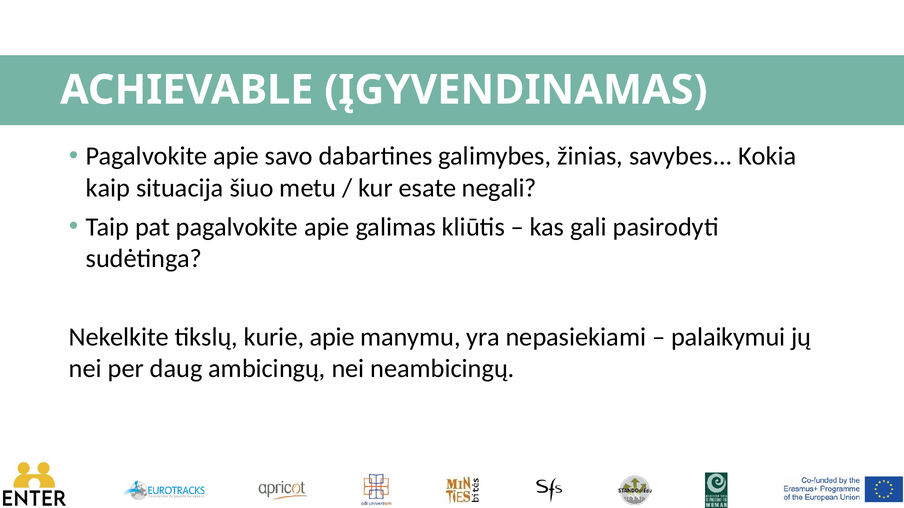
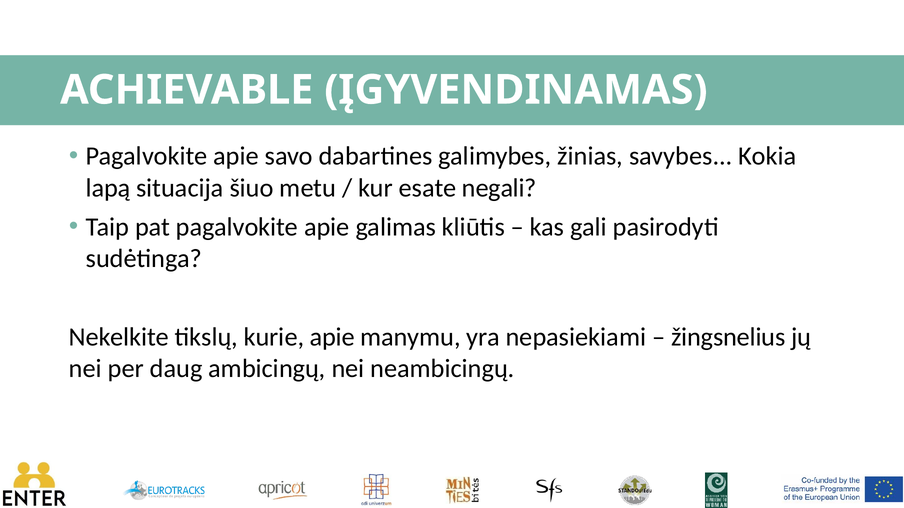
kaip: kaip -> lapą (108, 188)
palaikymui: palaikymui -> žingsnelius (728, 337)
